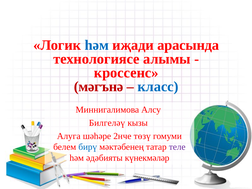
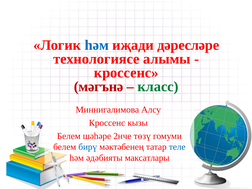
арасында: арасында -> дәресләре (188, 45)
класс colour: blue -> green (158, 87)
Билгеләү: Билгеләү -> Кроссенс (107, 123)
Алуга: Алуга -> Белем (69, 136)
теле colour: purple -> blue (177, 147)
күнекмәләр: күнекмәләр -> максатлары (147, 158)
